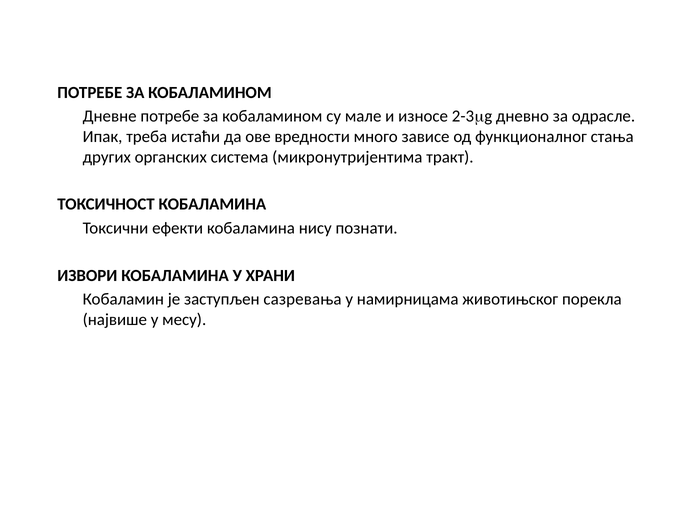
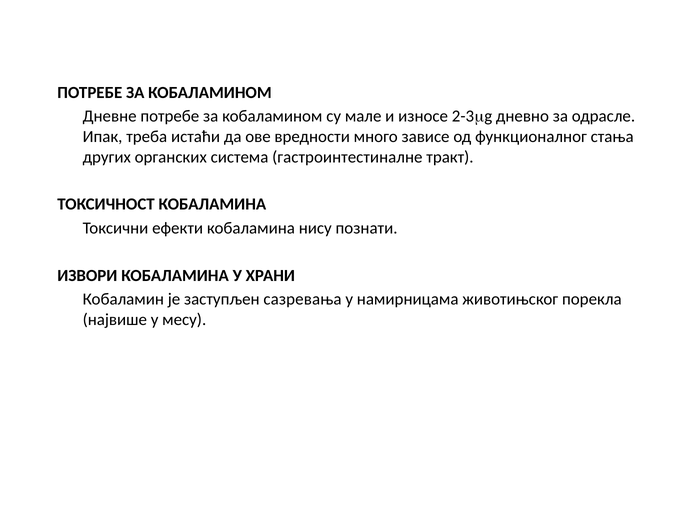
микронутријентима: микронутријентима -> гастроинтестиналне (347, 157)
